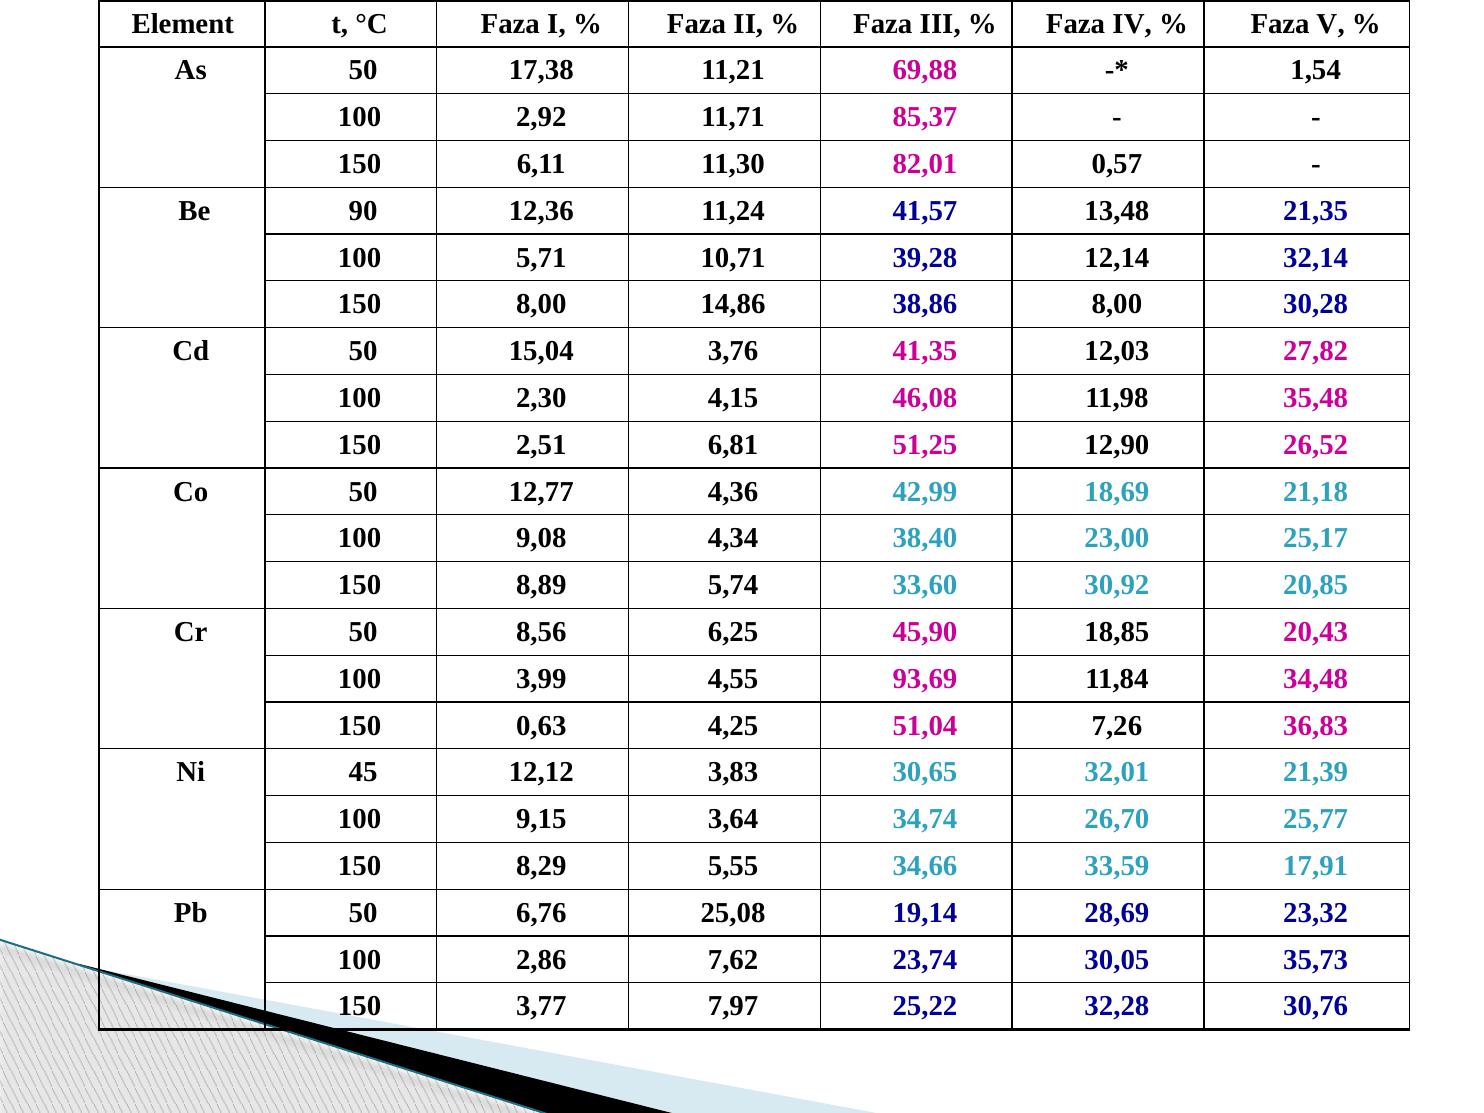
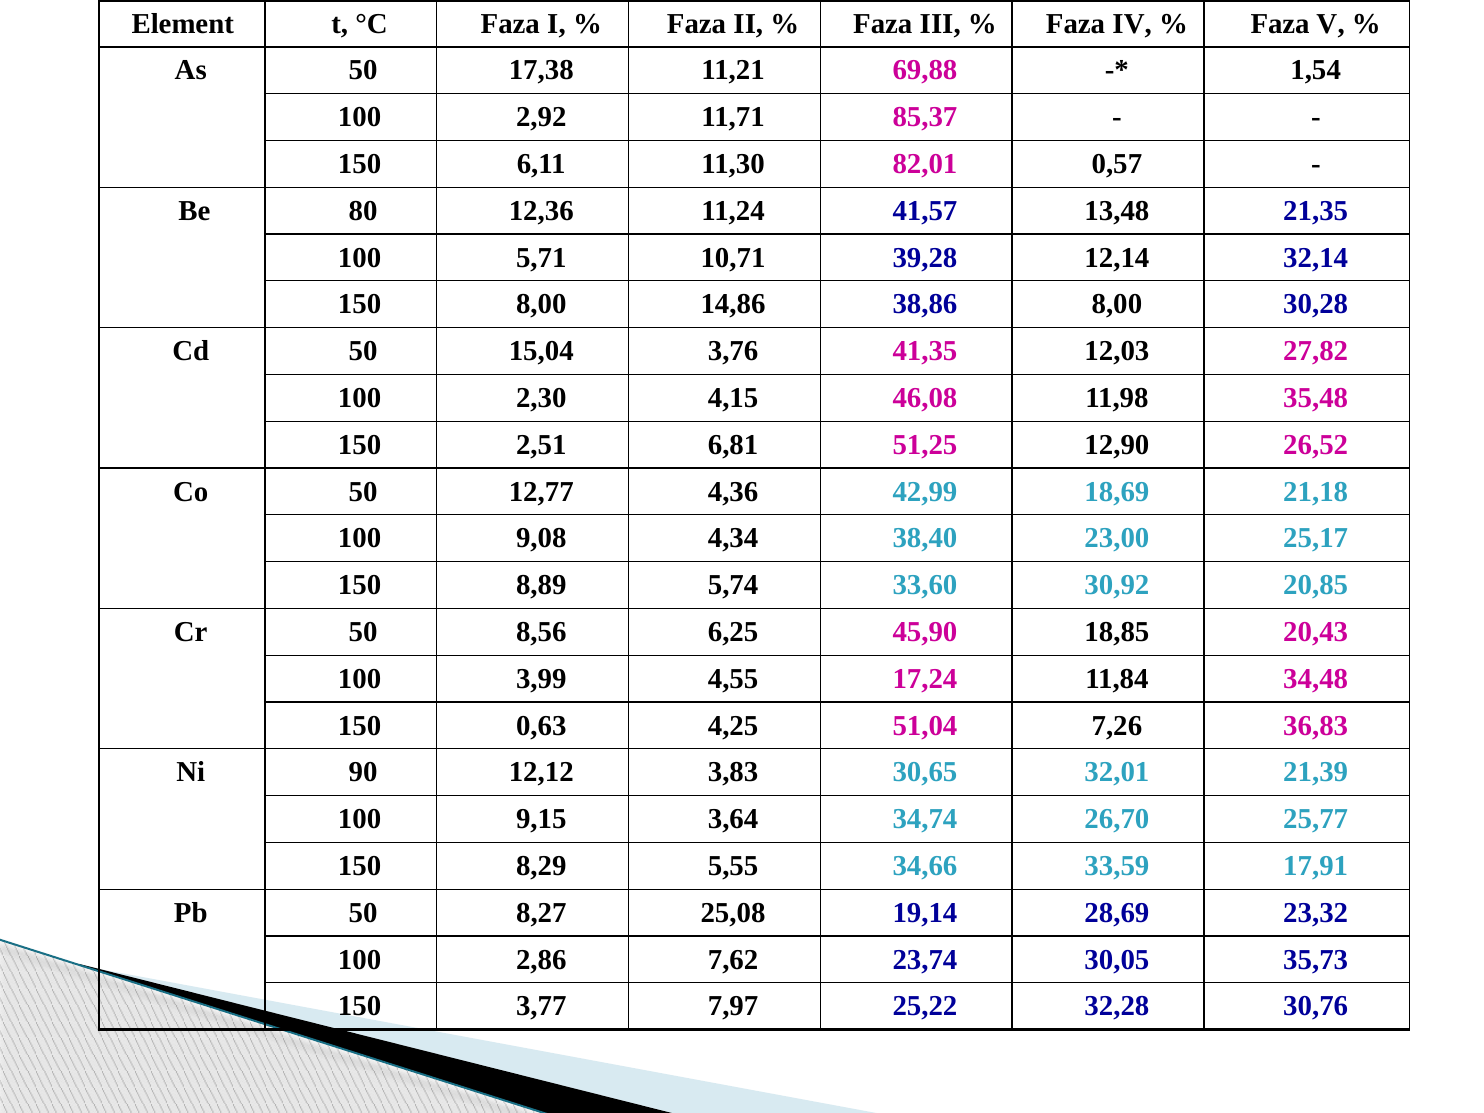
90: 90 -> 80 (363, 211)
93,69: 93,69 -> 17,24 (925, 679)
45: 45 -> 90 (363, 772)
6,76: 6,76 -> 8,27 (541, 913)
